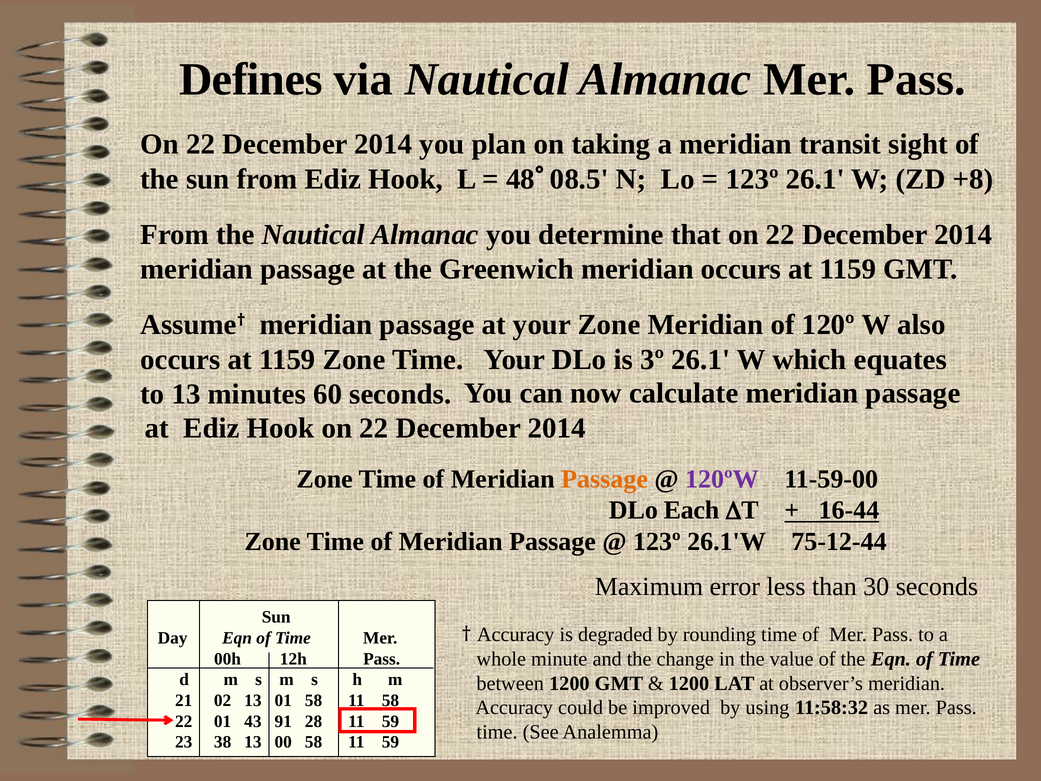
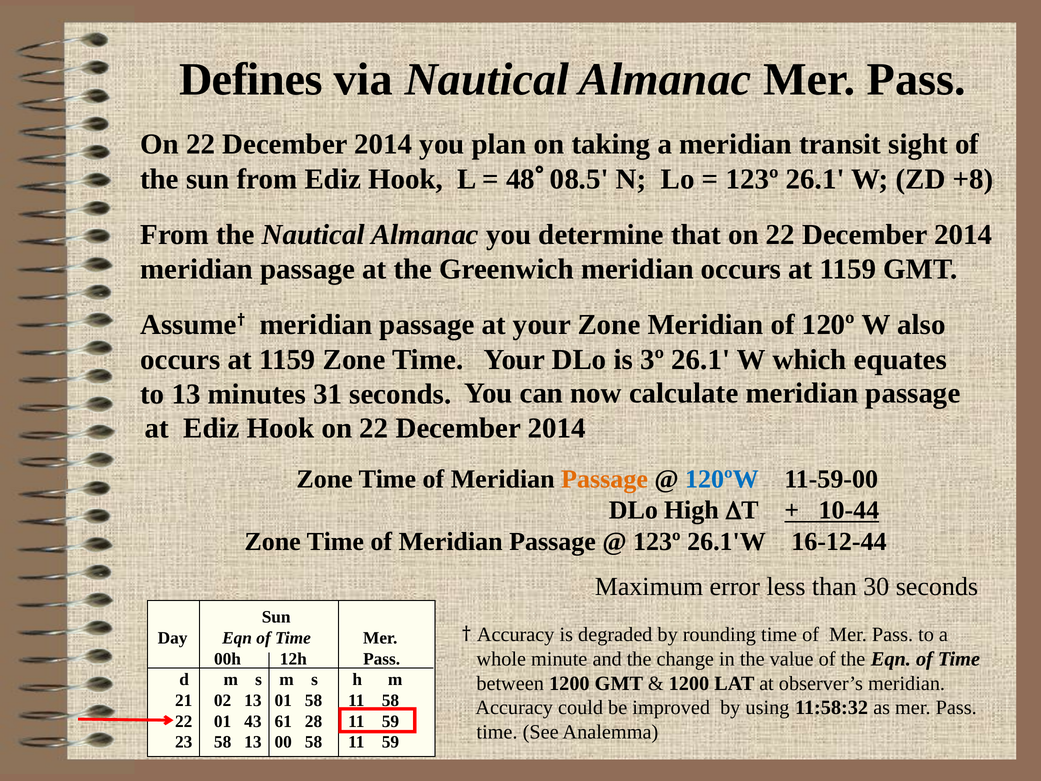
60: 60 -> 31 (328, 394)
120ºW colour: purple -> blue (722, 479)
Each: Each -> High (691, 510)
16-44: 16-44 -> 10-44 (849, 510)
75-12-44: 75-12-44 -> 16-12-44 (839, 541)
91: 91 -> 61 (283, 721)
23 38: 38 -> 58 (223, 742)
